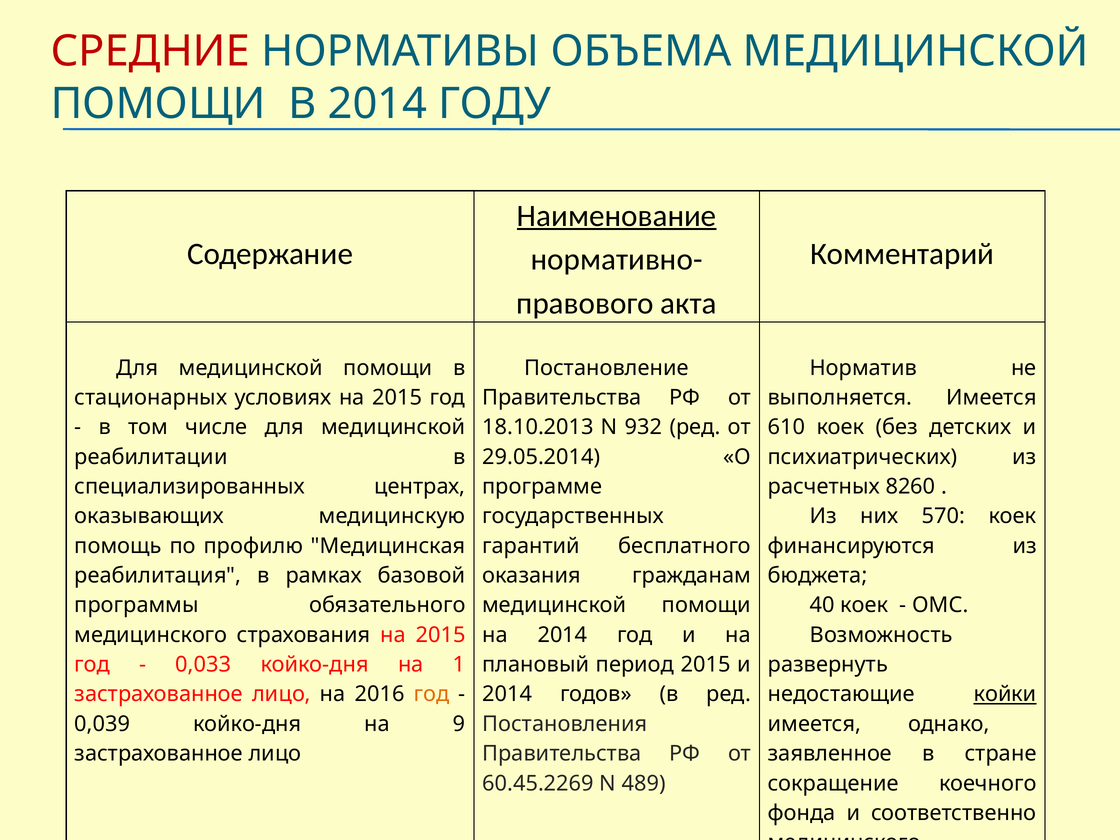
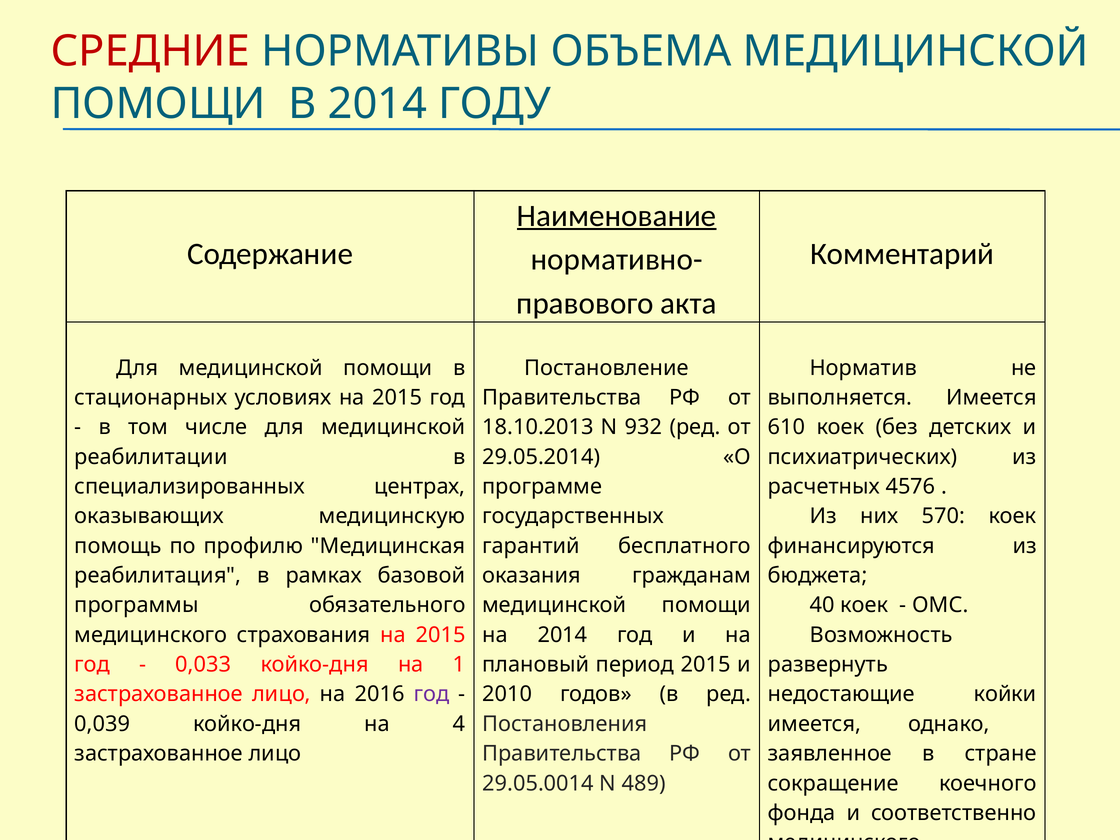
8260: 8260 -> 4576 (910, 487)
год colour: orange -> purple (432, 694)
2014: 2014 -> 2010 (507, 694)
койки underline: present -> none (1005, 694)
9: 9 -> 4 (459, 724)
60.45.2269: 60.45.2269 -> 29.05.0014 (538, 783)
